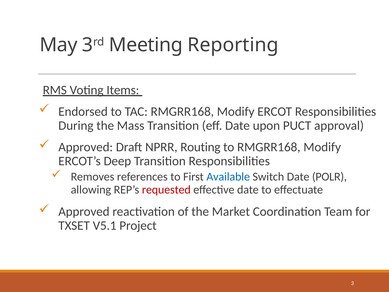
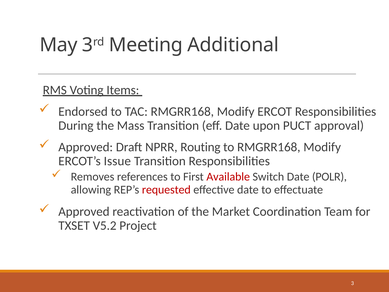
Reporting: Reporting -> Additional (233, 45)
Deep: Deep -> Issue (117, 161)
Available colour: blue -> red (228, 177)
V5.1: V5.1 -> V5.2 (105, 225)
